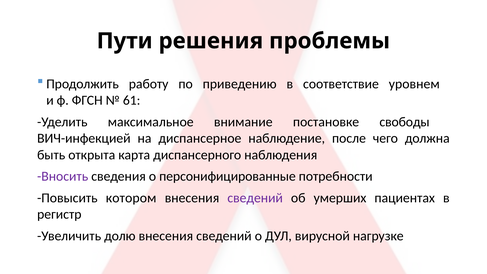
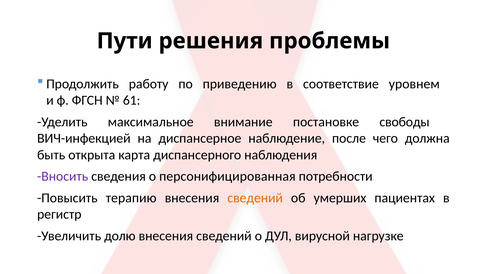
персонифицированные: персонифицированные -> персонифицированная (227, 176)
котором: котором -> терапию (131, 198)
сведений colour: purple -> orange (255, 198)
